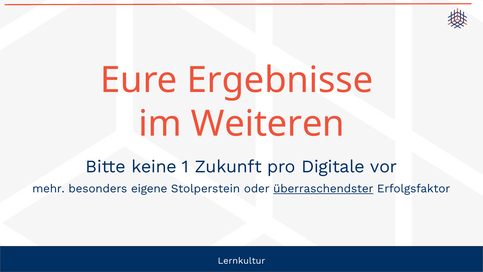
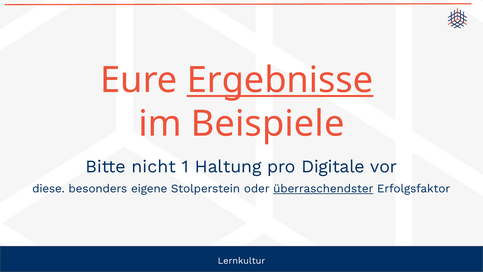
Ergebnisse underline: none -> present (280, 80)
Weiteren: Weiteren -> Beispiele (268, 124)
keine: keine -> nicht (154, 166)
Zukunft: Zukunft -> Haltung (228, 166)
mehr: mehr -> diese (48, 188)
